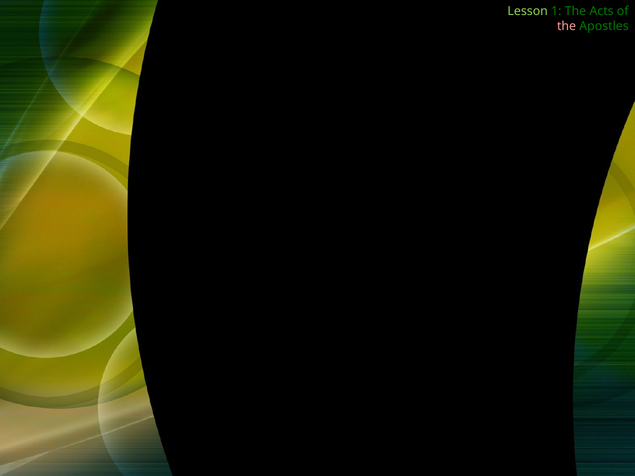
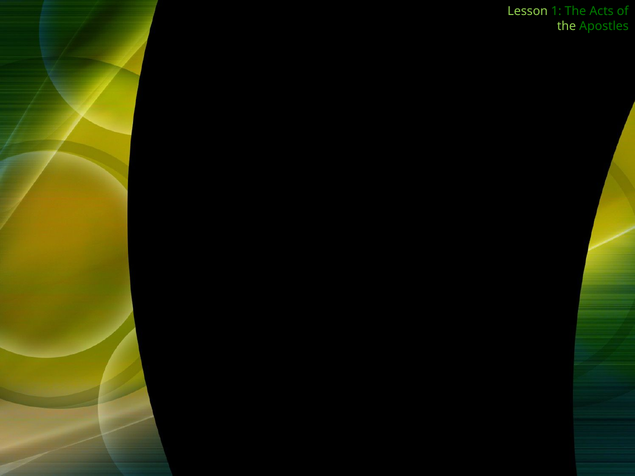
the colour: pink -> light green (567, 26)
